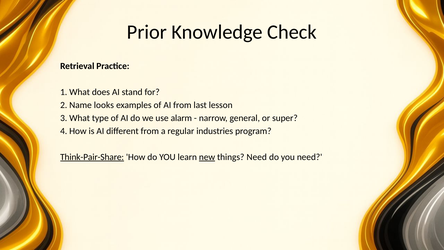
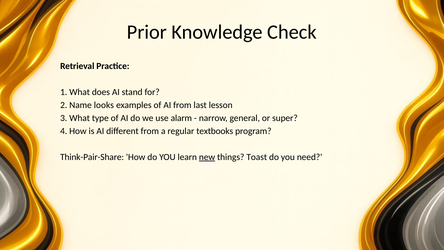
industries: industries -> textbooks (215, 131)
Think-Pair-Share underline: present -> none (92, 157)
things Need: Need -> Toast (257, 157)
